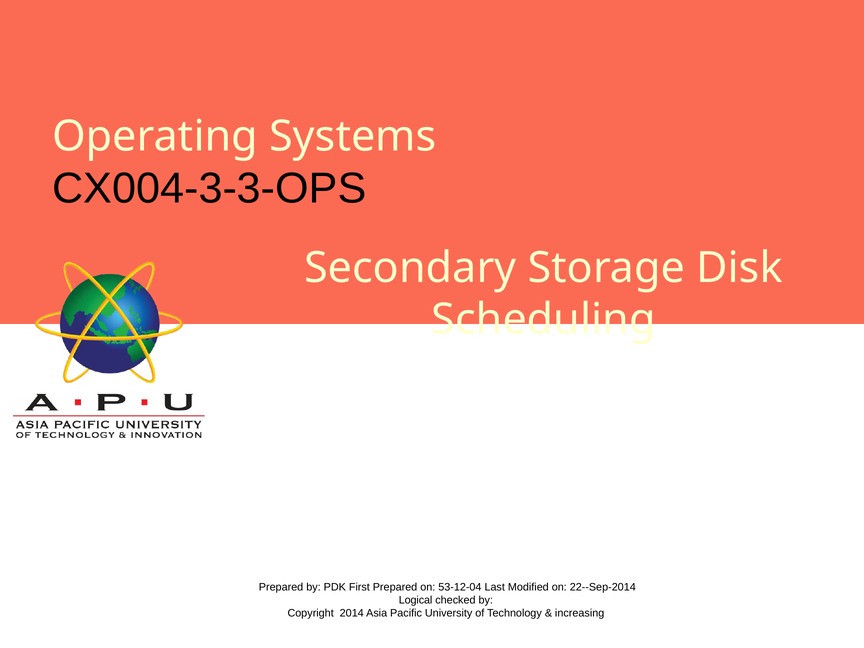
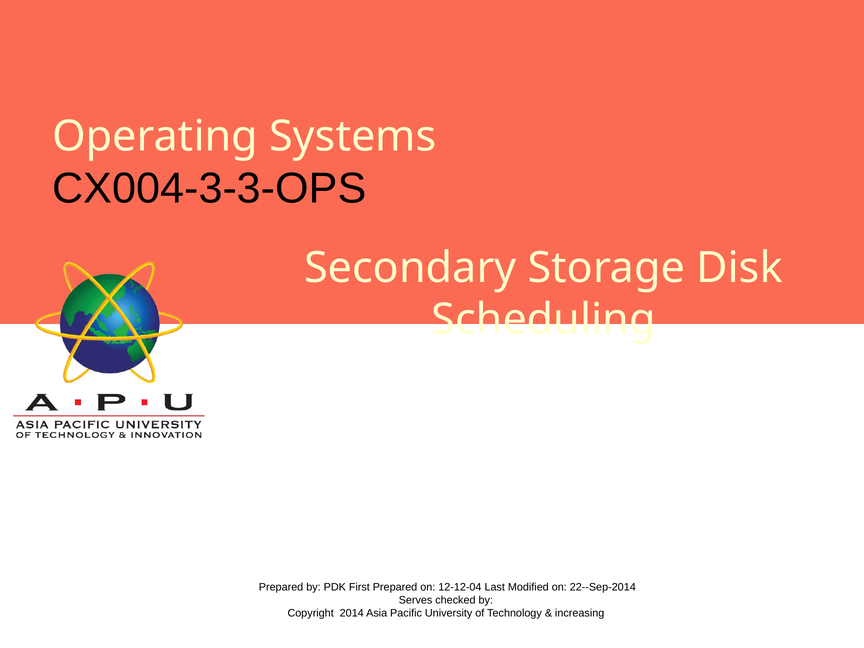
53-12-04: 53-12-04 -> 12-12-04 (460, 587)
Logical: Logical -> Serves (416, 600)
